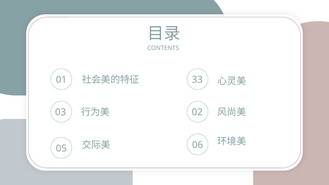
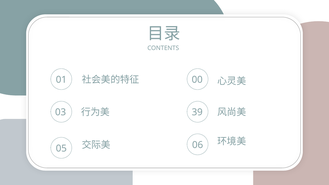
33: 33 -> 00 (197, 80)
02: 02 -> 39 (197, 112)
